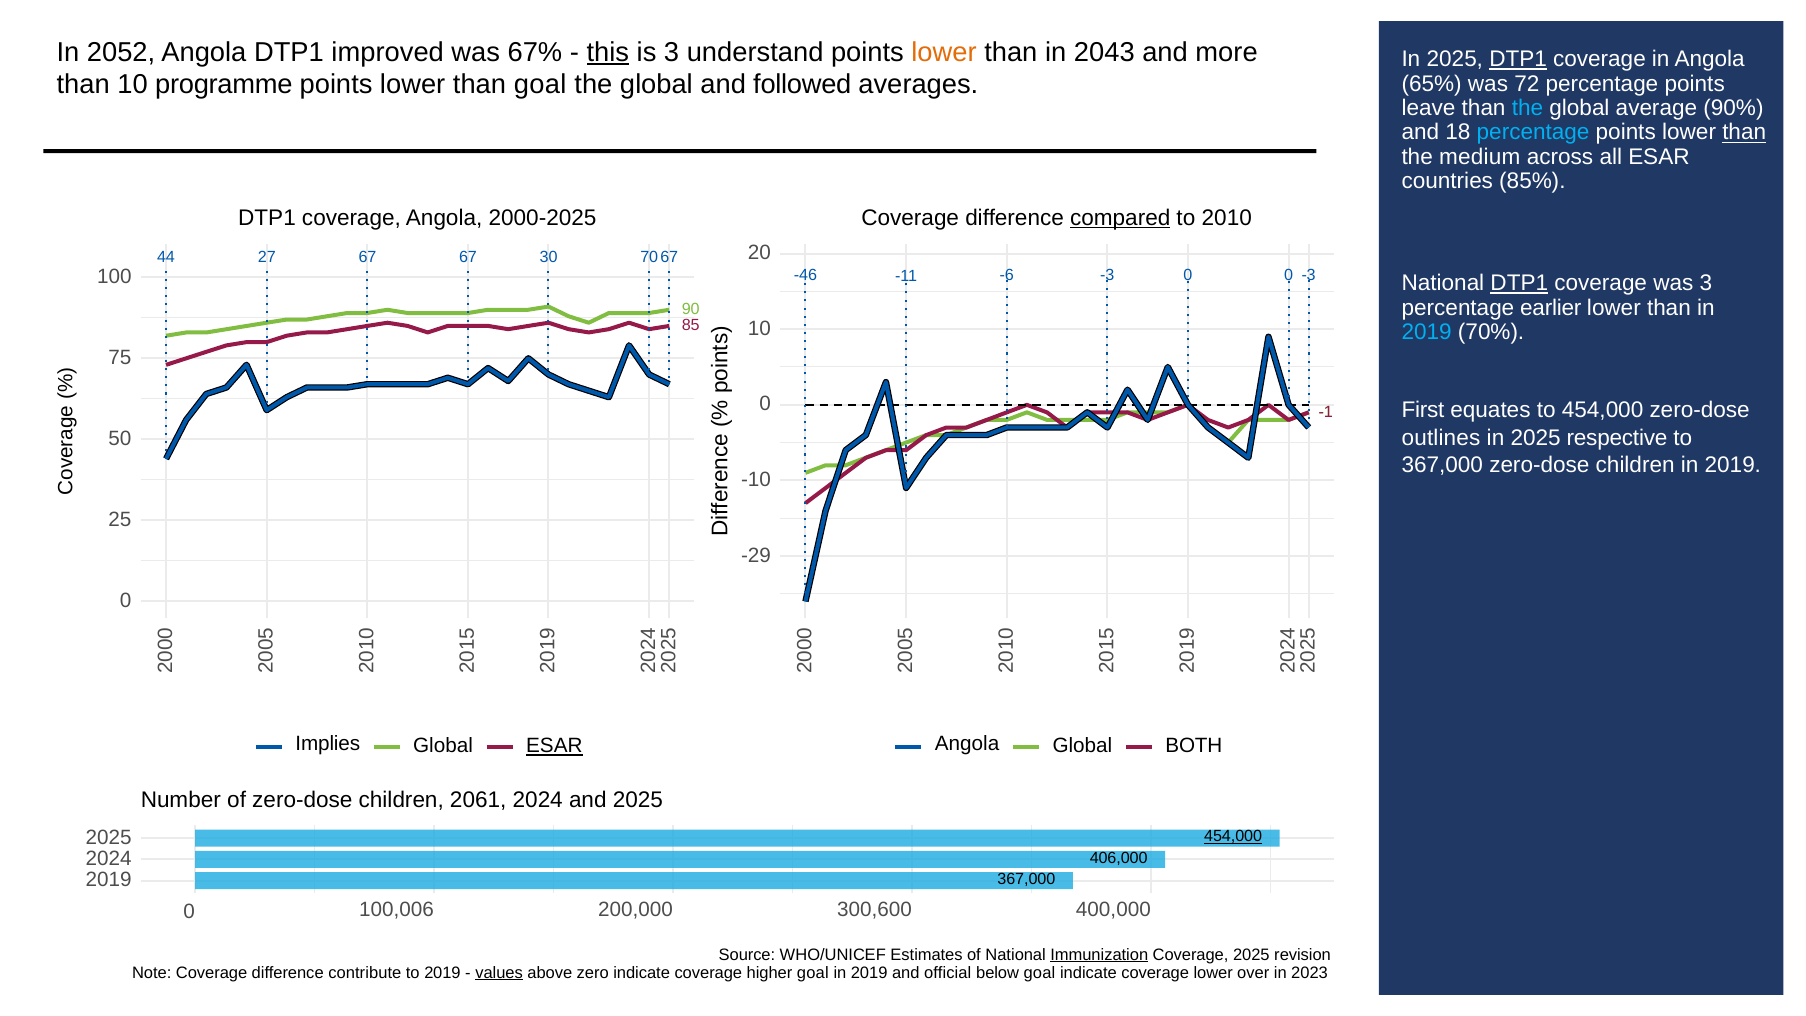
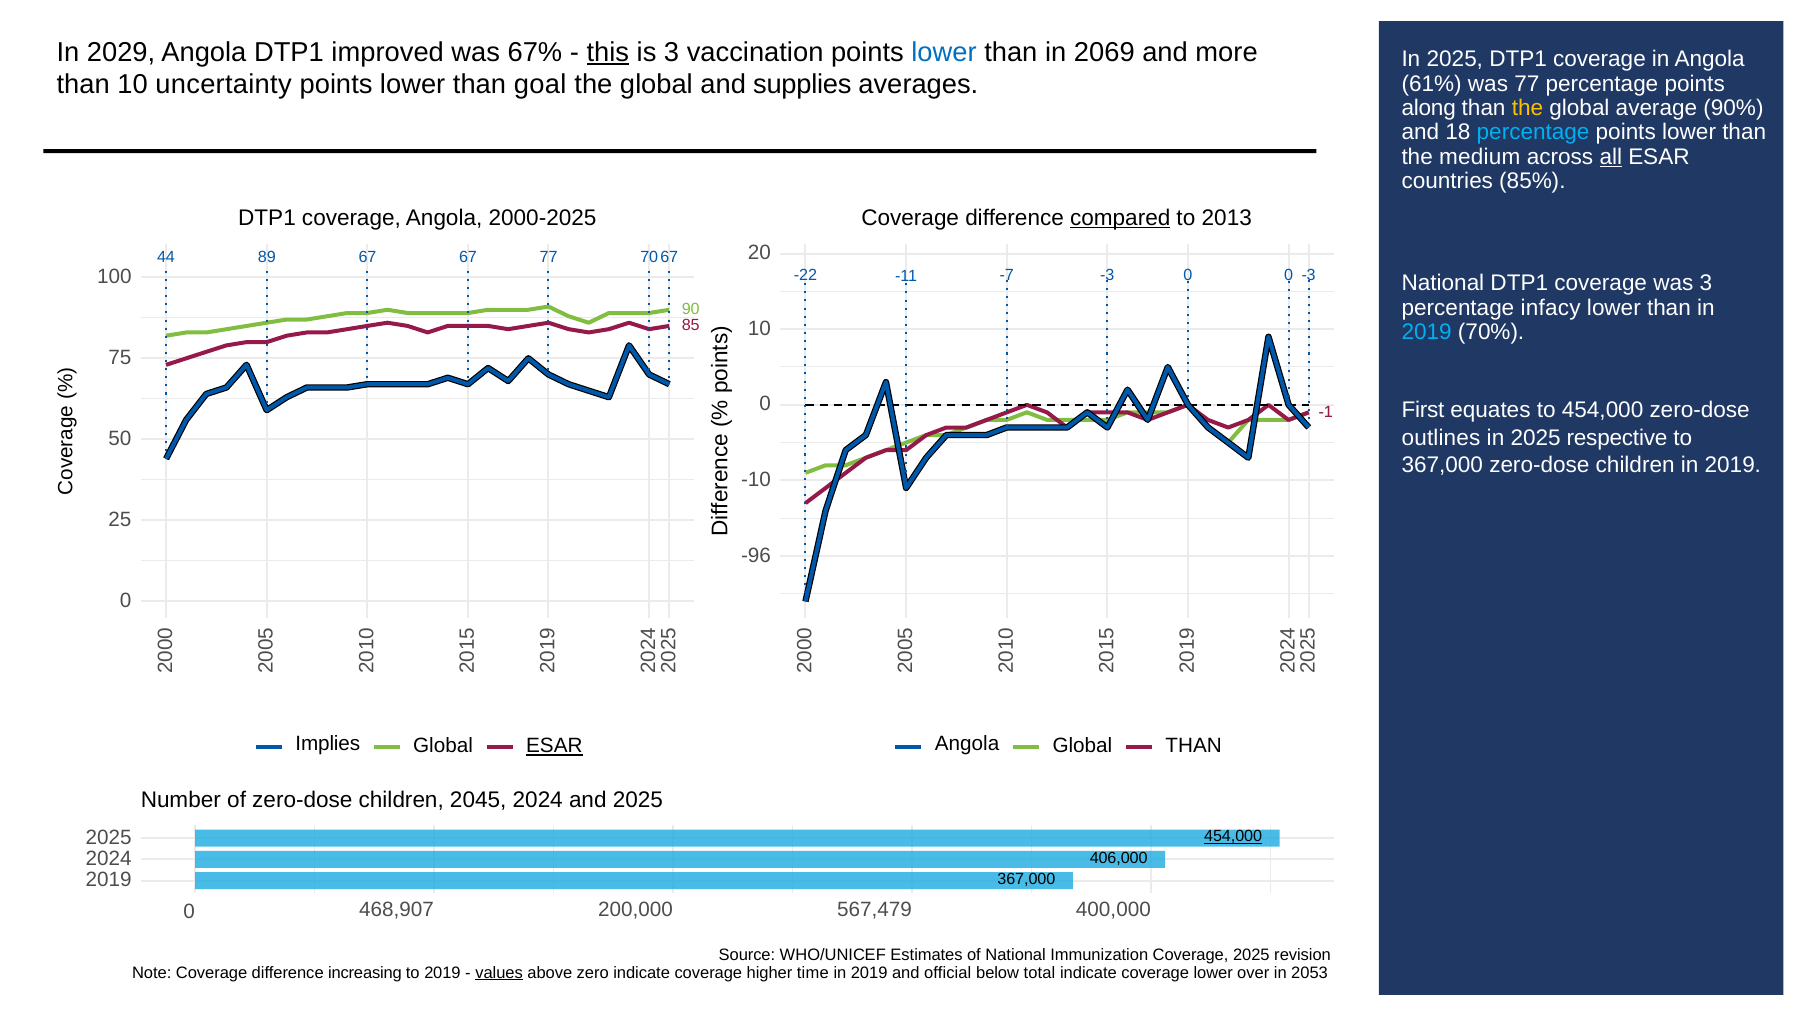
2052: 2052 -> 2029 (121, 52)
understand: understand -> vaccination (755, 52)
lower colour: orange -> blue (944, 52)
2043: 2043 -> 2069 (1104, 52)
DTP1 underline: present -> none (1518, 59)
programme: programme -> uncertainty (224, 85)
followed: followed -> supplies (802, 85)
65%: 65% -> 61% (1432, 84)
was 72: 72 -> 77 (1527, 84)
leave: leave -> along (1429, 108)
the colour: light blue -> yellow (1527, 108)
than underline: present -> none (1744, 132)
all underline: none -> present (1611, 157)
2010: 2010 -> 2013 (1227, 218)
27: 27 -> 89 (267, 257)
67 30: 30 -> 77 (549, 257)
-46: -46 -> -22 (806, 276)
-6: -6 -> -7 (1007, 276)
DTP1 underline: present -> none (1519, 283)
earlier: earlier -> infacy (1551, 308)
-29: -29 -> -96 (756, 555)
Global BOTH: BOTH -> THAN (1194, 746)
2061: 2061 -> 2045 (478, 800)
100,006: 100,006 -> 468,907 (397, 910)
300,600: 300,600 -> 567,479 (874, 910)
Immunization underline: present -> none (1099, 955)
contribute: contribute -> increasing (365, 973)
higher goal: goal -> time (813, 973)
below goal: goal -> total (1039, 973)
2023: 2023 -> 2053 (1310, 973)
